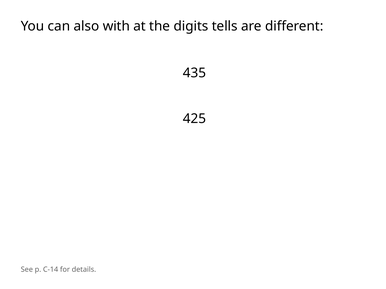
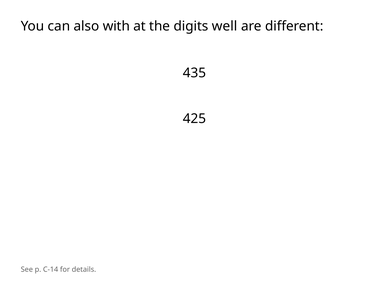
tells: tells -> well (225, 26)
